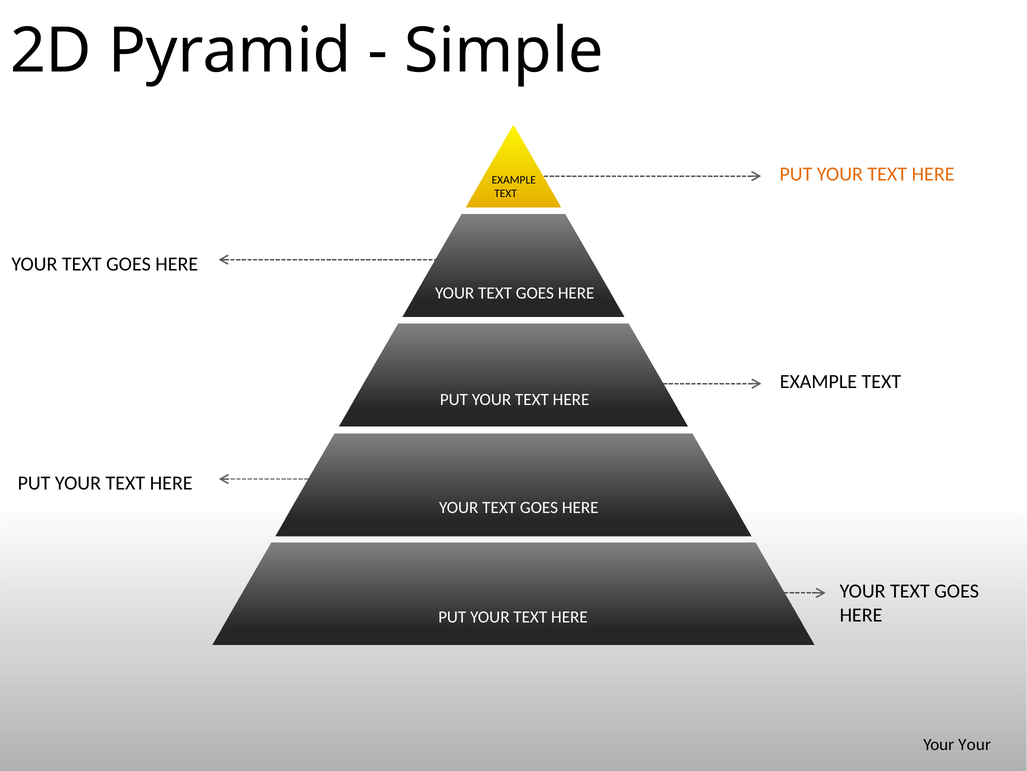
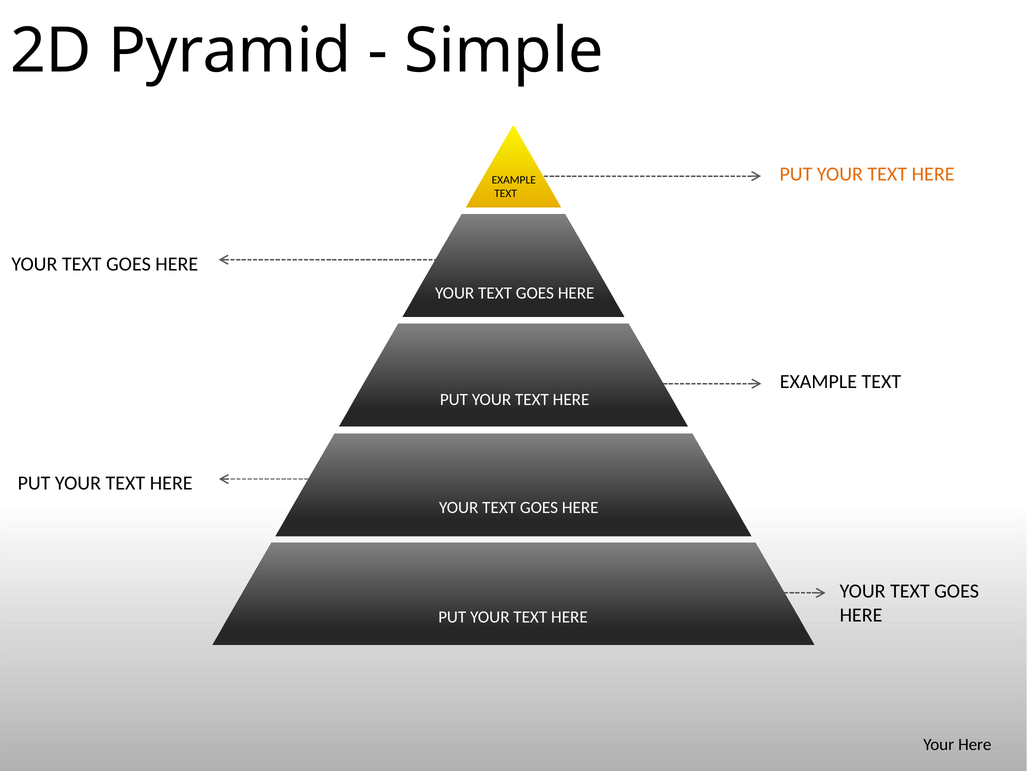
Your Your: Your -> Here (975, 744)
